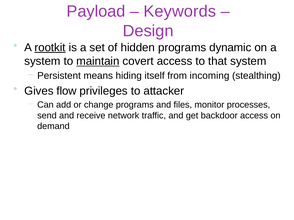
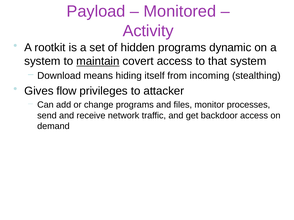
Keywords: Keywords -> Monitored (180, 11)
Design: Design -> Activity (148, 31)
rootkit underline: present -> none (50, 48)
Persistent: Persistent -> Download (59, 76)
